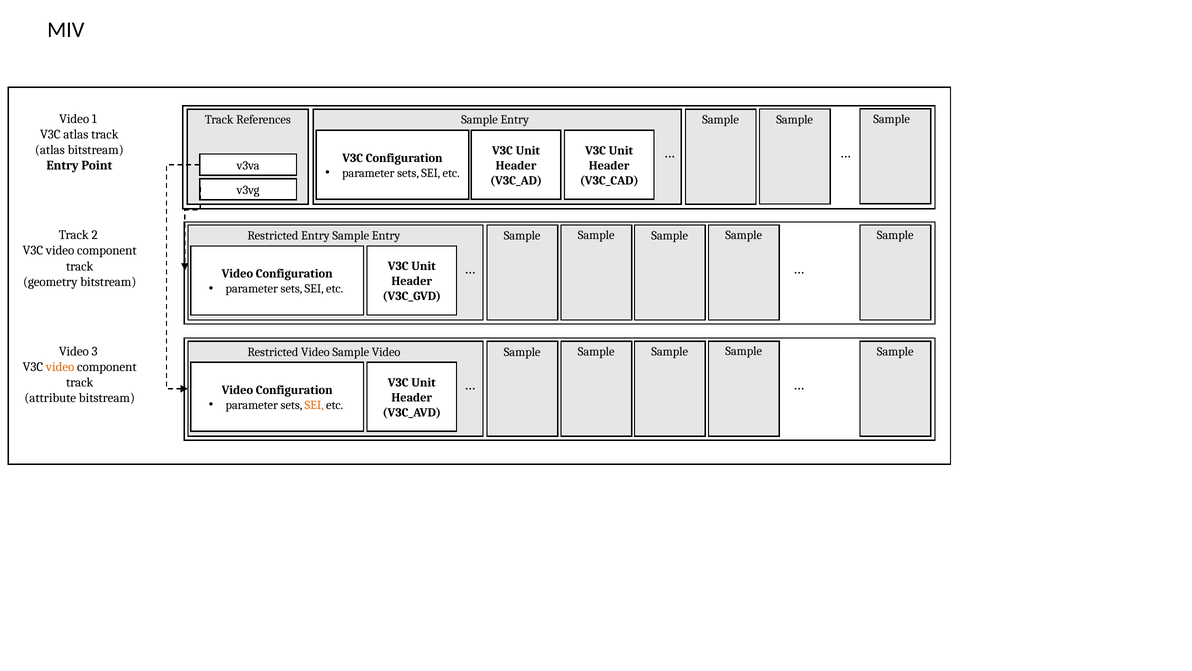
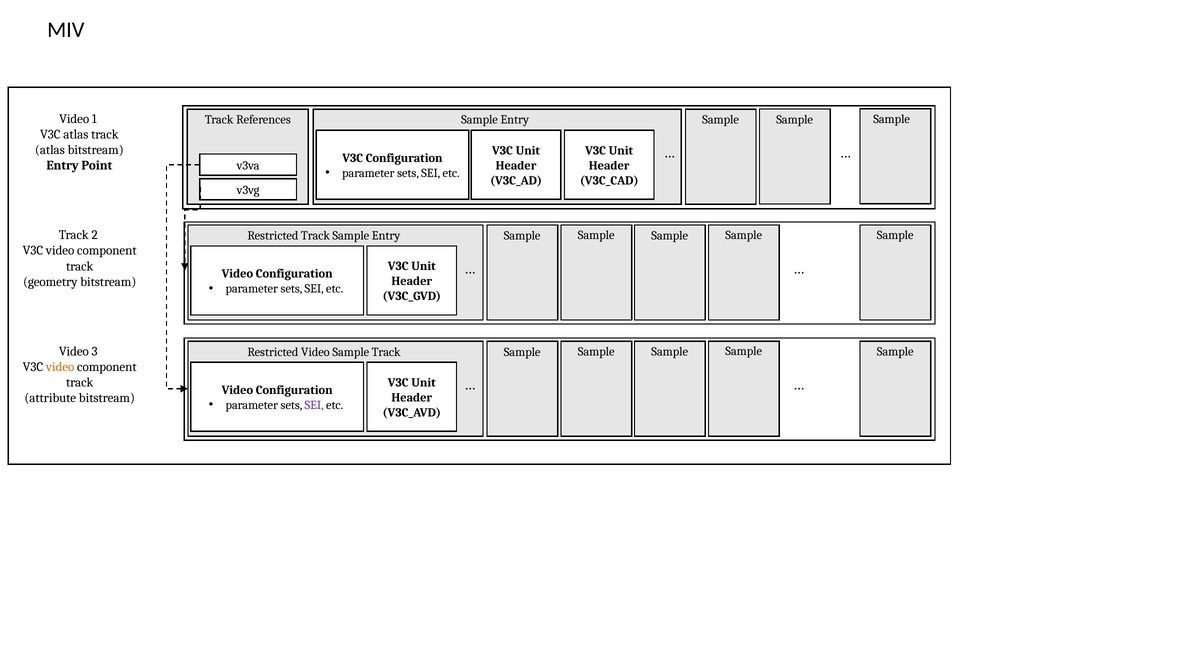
Restricted Entry: Entry -> Track (315, 235)
Sample Video: Video -> Track (386, 352)
SEI colour: orange -> purple (314, 405)
